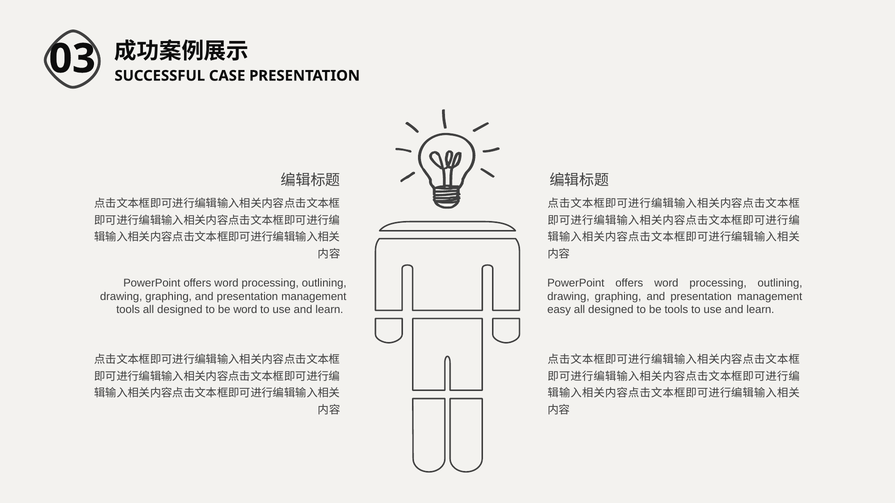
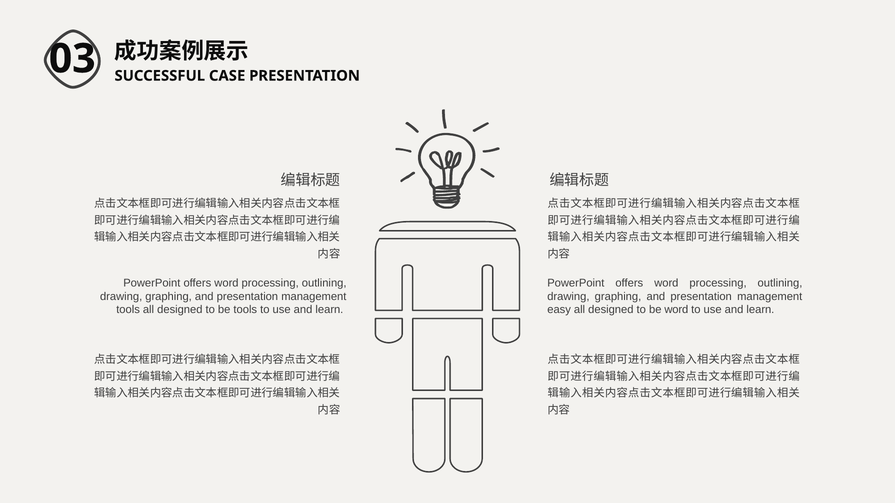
be word: word -> tools (245, 310)
be tools: tools -> word (676, 310)
